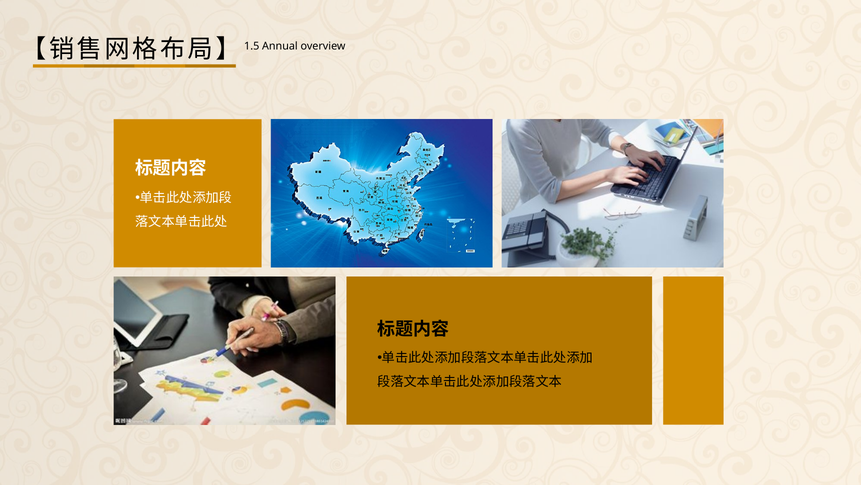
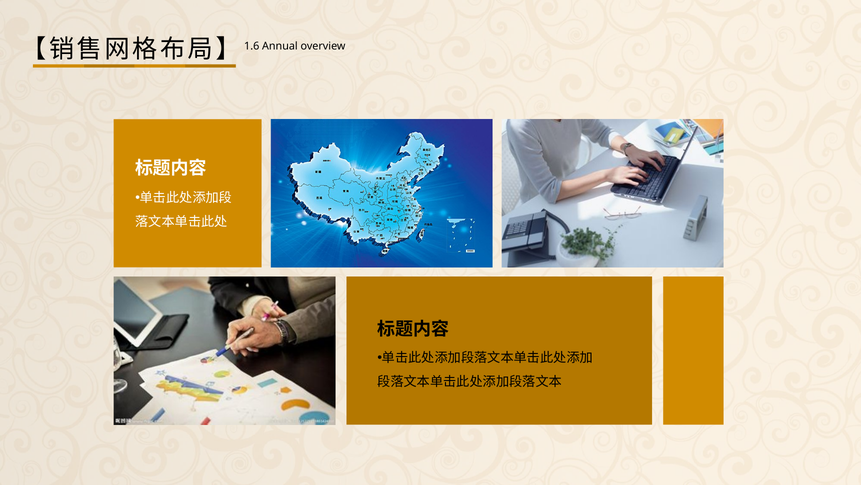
1.5: 1.5 -> 1.6 (252, 46)
